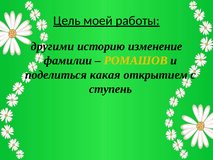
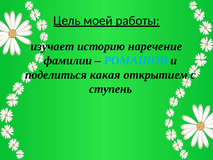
другими: другими -> изучает (52, 46)
изменение: изменение -> наречение (155, 46)
РОМАШОВ colour: yellow -> light blue (136, 60)
